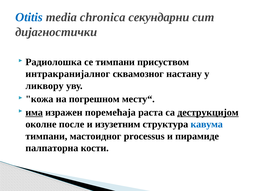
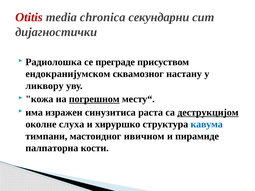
Otitis colour: blue -> red (29, 17)
се тимпани: тимпани -> преграде (115, 62)
интракранијалног: интракранијалног -> ендокранијумском (68, 74)
погрешном underline: none -> present (94, 99)
има underline: present -> none (34, 113)
поремећаја: поремећаја -> синузитиса (110, 113)
после: после -> слуха (72, 124)
изузетним: изузетним -> хируршко (118, 124)
processus: processus -> ивичном (144, 136)
